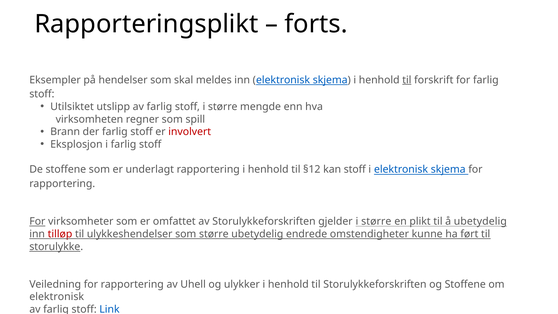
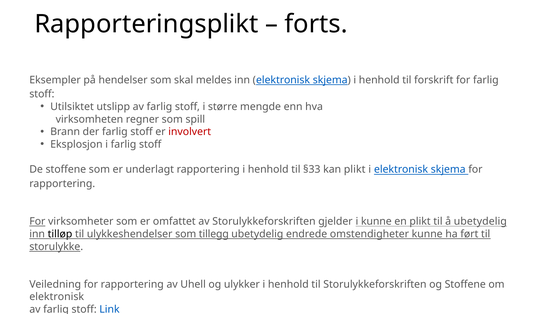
til underline: present -> none (407, 80)
§12: §12 -> §33 (312, 169)
kan stoff: stoff -> plikt (355, 169)
gjelder i større: større -> kunne (376, 221)
tilløp colour: red -> black (60, 234)
som større: større -> tillegg (214, 234)
